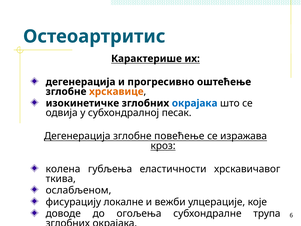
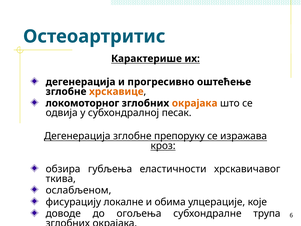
изокинетичке: изокинетичке -> локомоторног (82, 103)
окрајака colour: blue -> orange (195, 103)
повећење: повећење -> препоруку (179, 136)
колена: колена -> обзира (63, 169)
вежби: вежби -> обима (170, 202)
